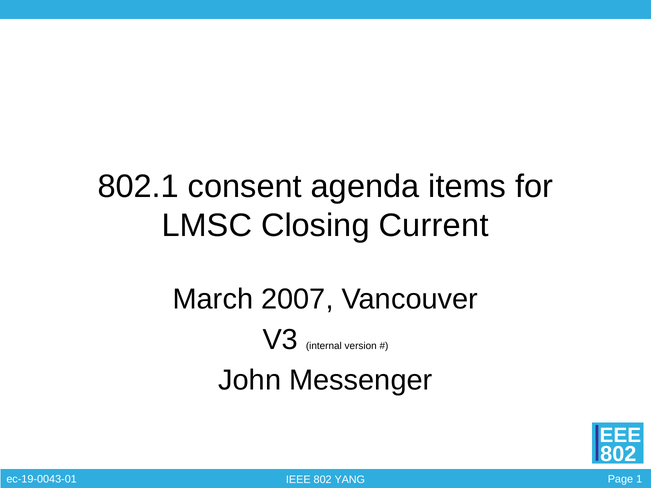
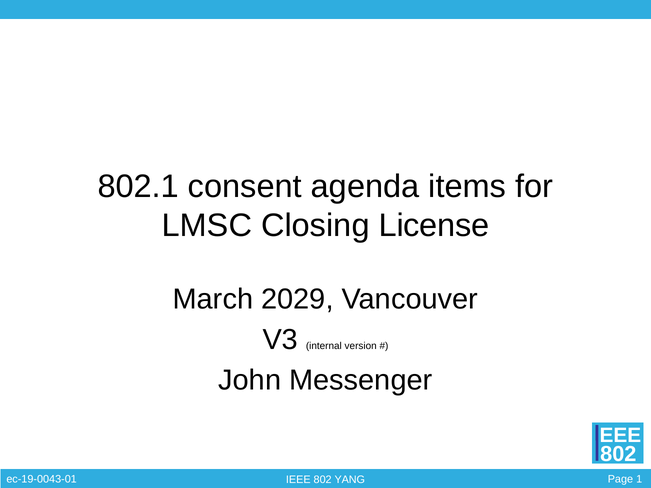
Current: Current -> License (434, 226)
2007: 2007 -> 2029 (297, 299)
